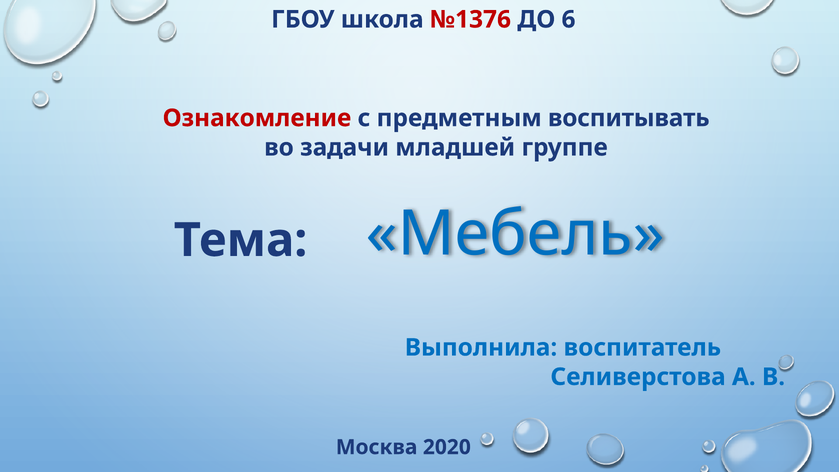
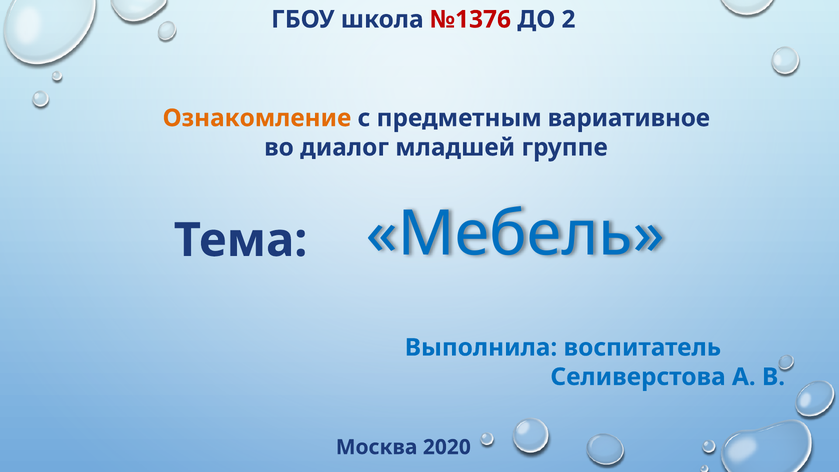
6: 6 -> 2 (569, 20)
Ознакомление colour: red -> orange (257, 118)
воспитывать: воспитывать -> вариативное (629, 118)
задачи: задачи -> диалог (345, 147)
